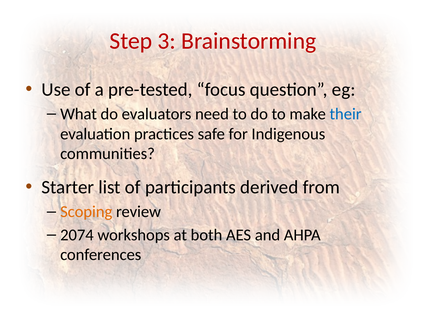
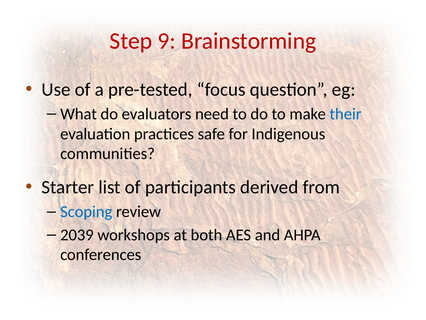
3: 3 -> 9 (167, 41)
Scoping colour: orange -> blue (86, 211)
2074: 2074 -> 2039 (77, 235)
